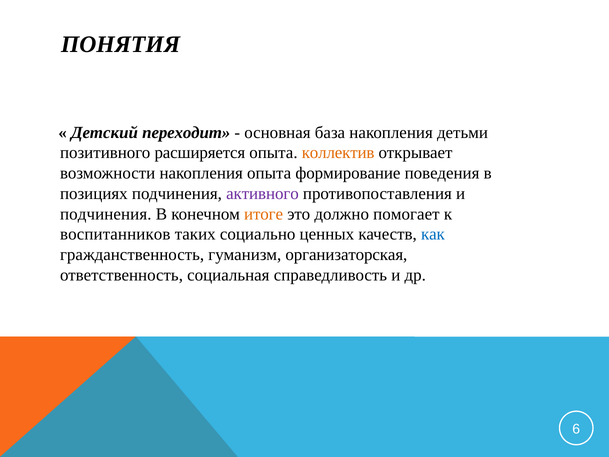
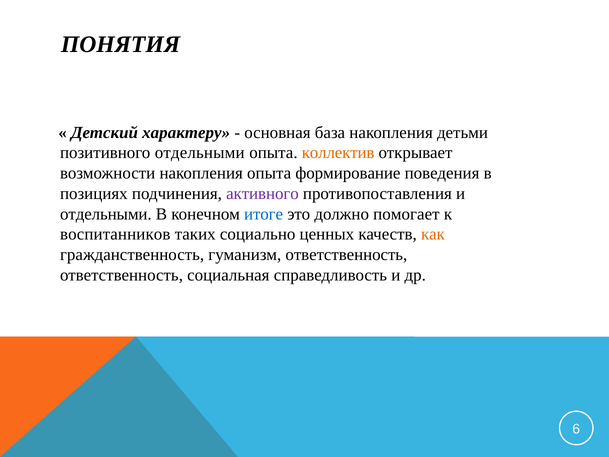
переходит: переходит -> характеру (186, 132)
позитивного расширяется: расширяется -> отдельными (200, 153)
подчинения: подчинения -> отдельными (106, 214)
итоге colour: orange -> blue (264, 214)
как colour: blue -> orange (433, 234)
гуманизм организаторская: организаторская -> ответственность (346, 254)
